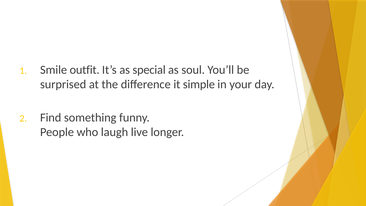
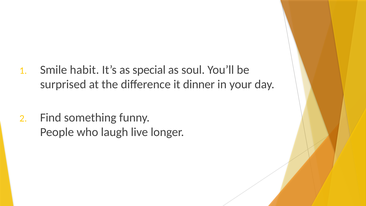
outfit: outfit -> habit (84, 70)
simple: simple -> dinner (199, 84)
